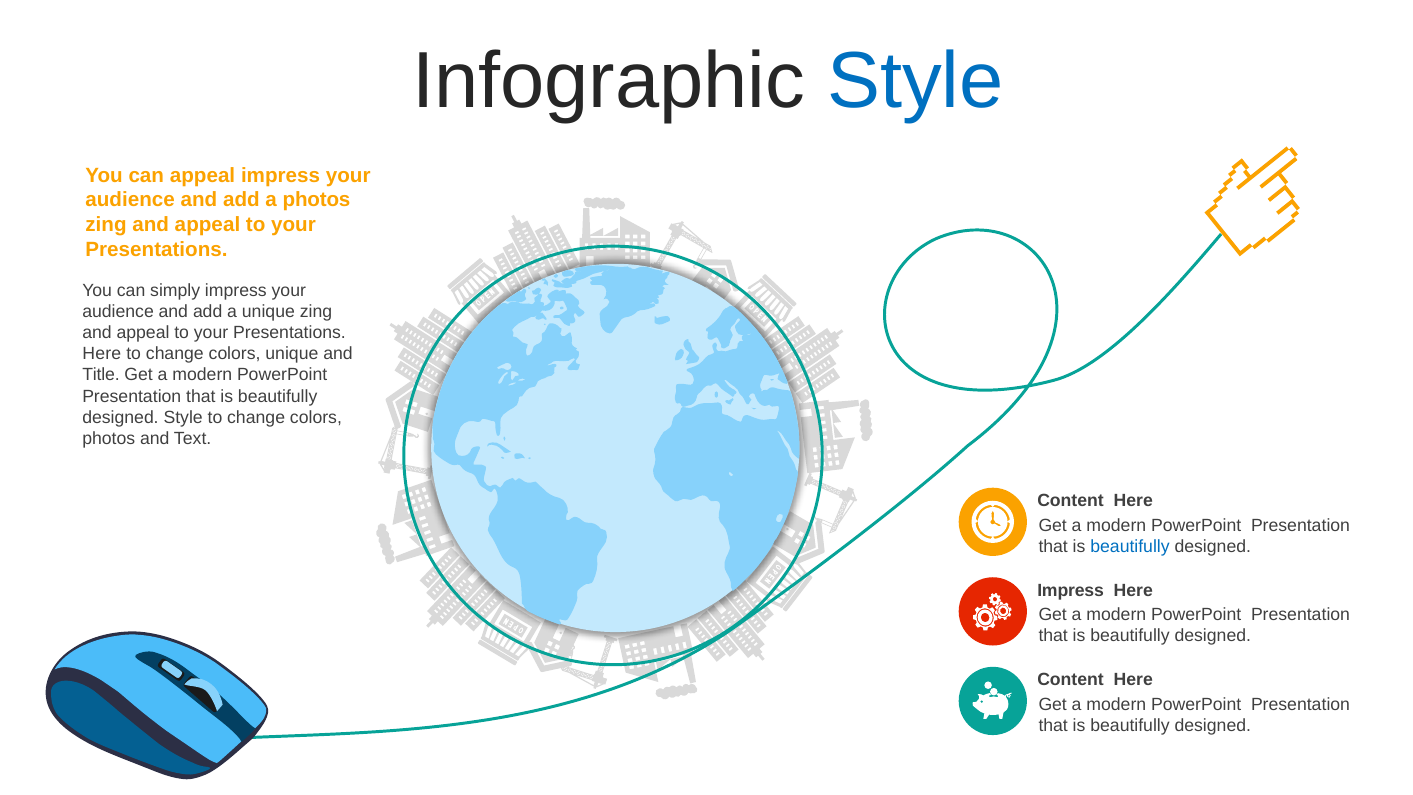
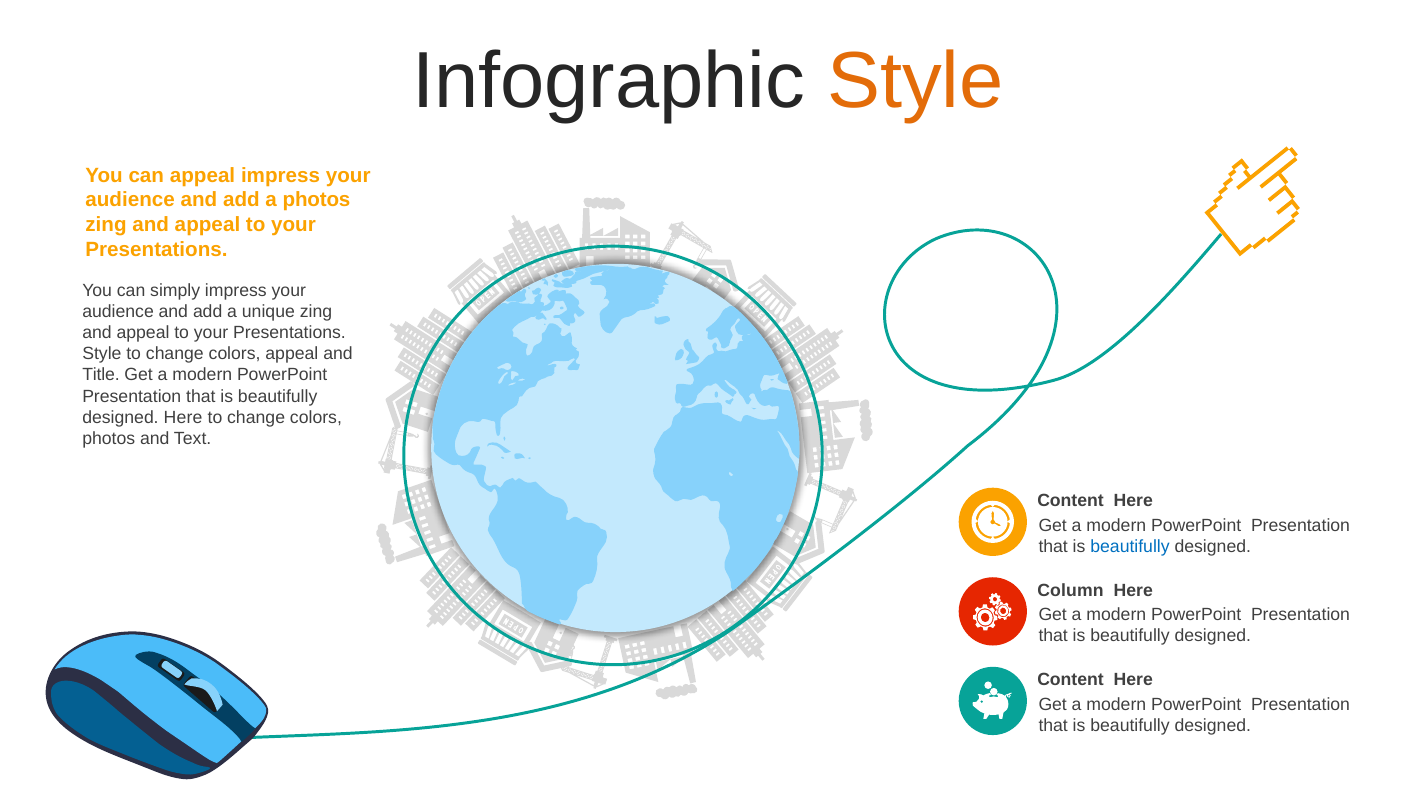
Style colour: blue -> orange (915, 81)
Here: Here -> Style (102, 354)
colors unique: unique -> appeal (292, 354)
designed Style: Style -> Here (183, 417)
Impress: Impress -> Column (1070, 590)
